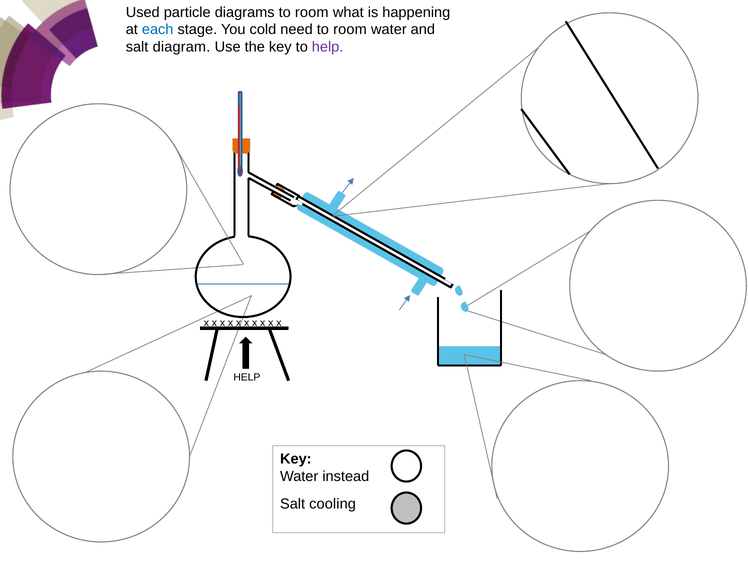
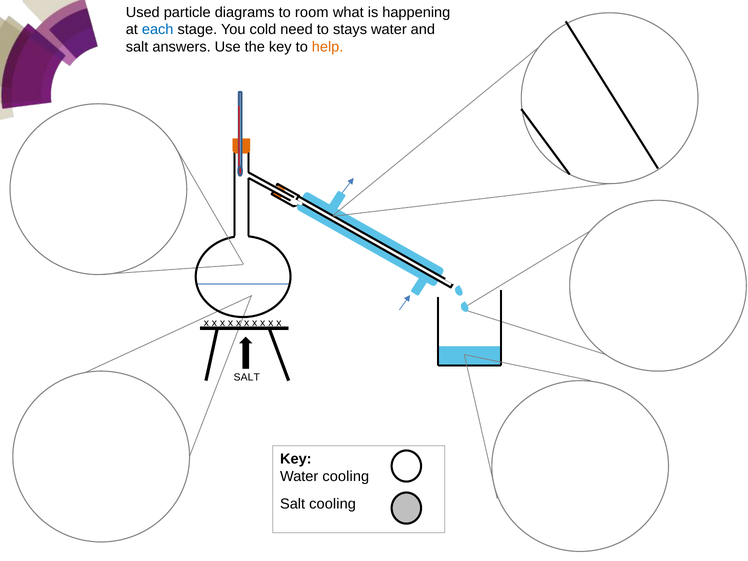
need to room: room -> stays (350, 30)
diagram: diagram -> answers (182, 47)
help colour: purple -> orange (328, 47)
HELP: HELP -> SALT (247, 377)
Water instead: instead -> cooling (346, 477)
